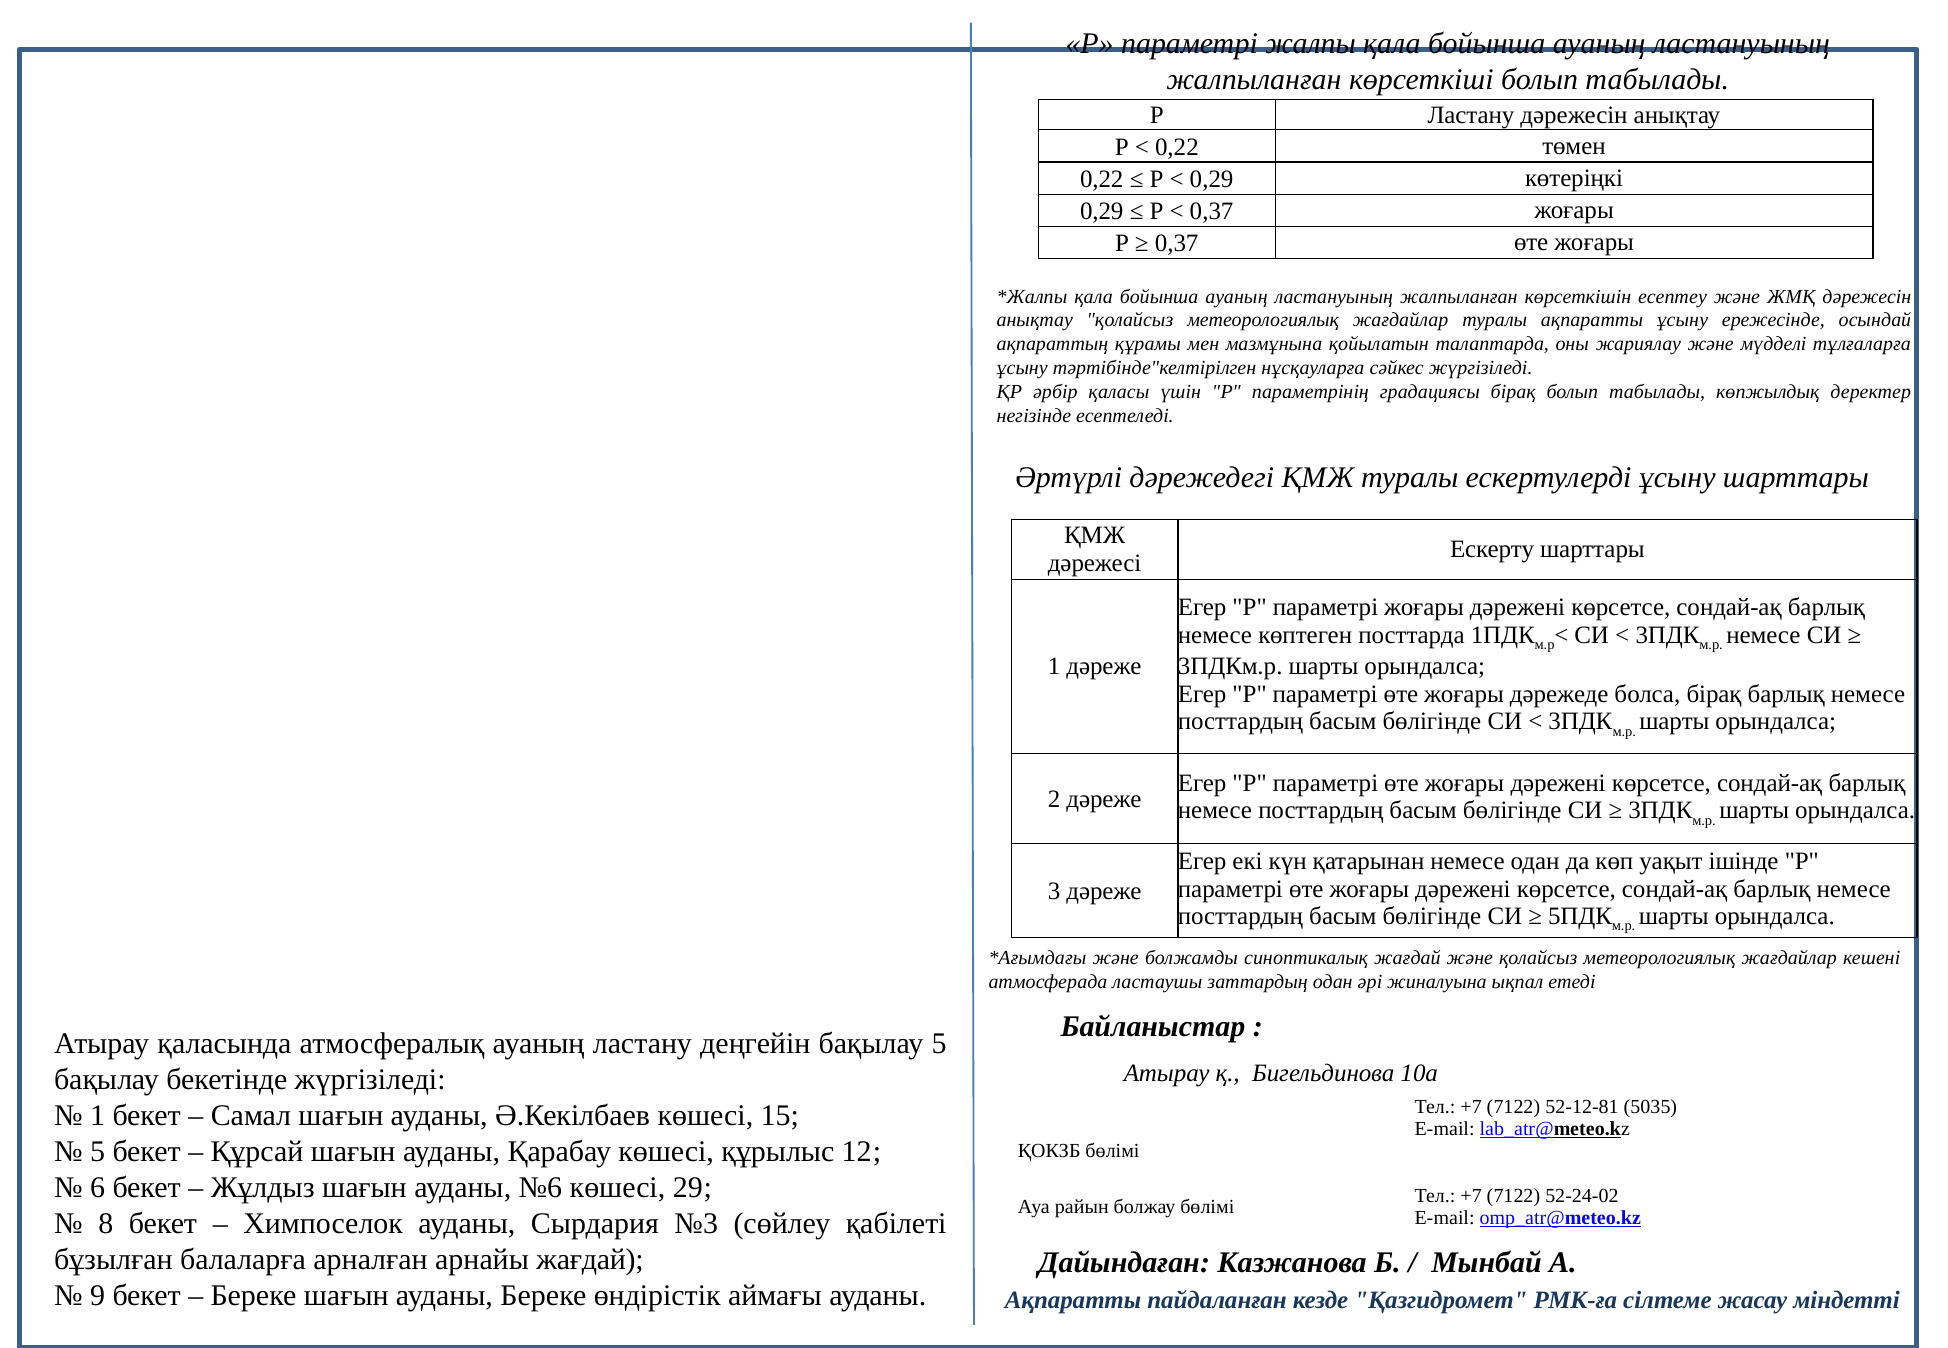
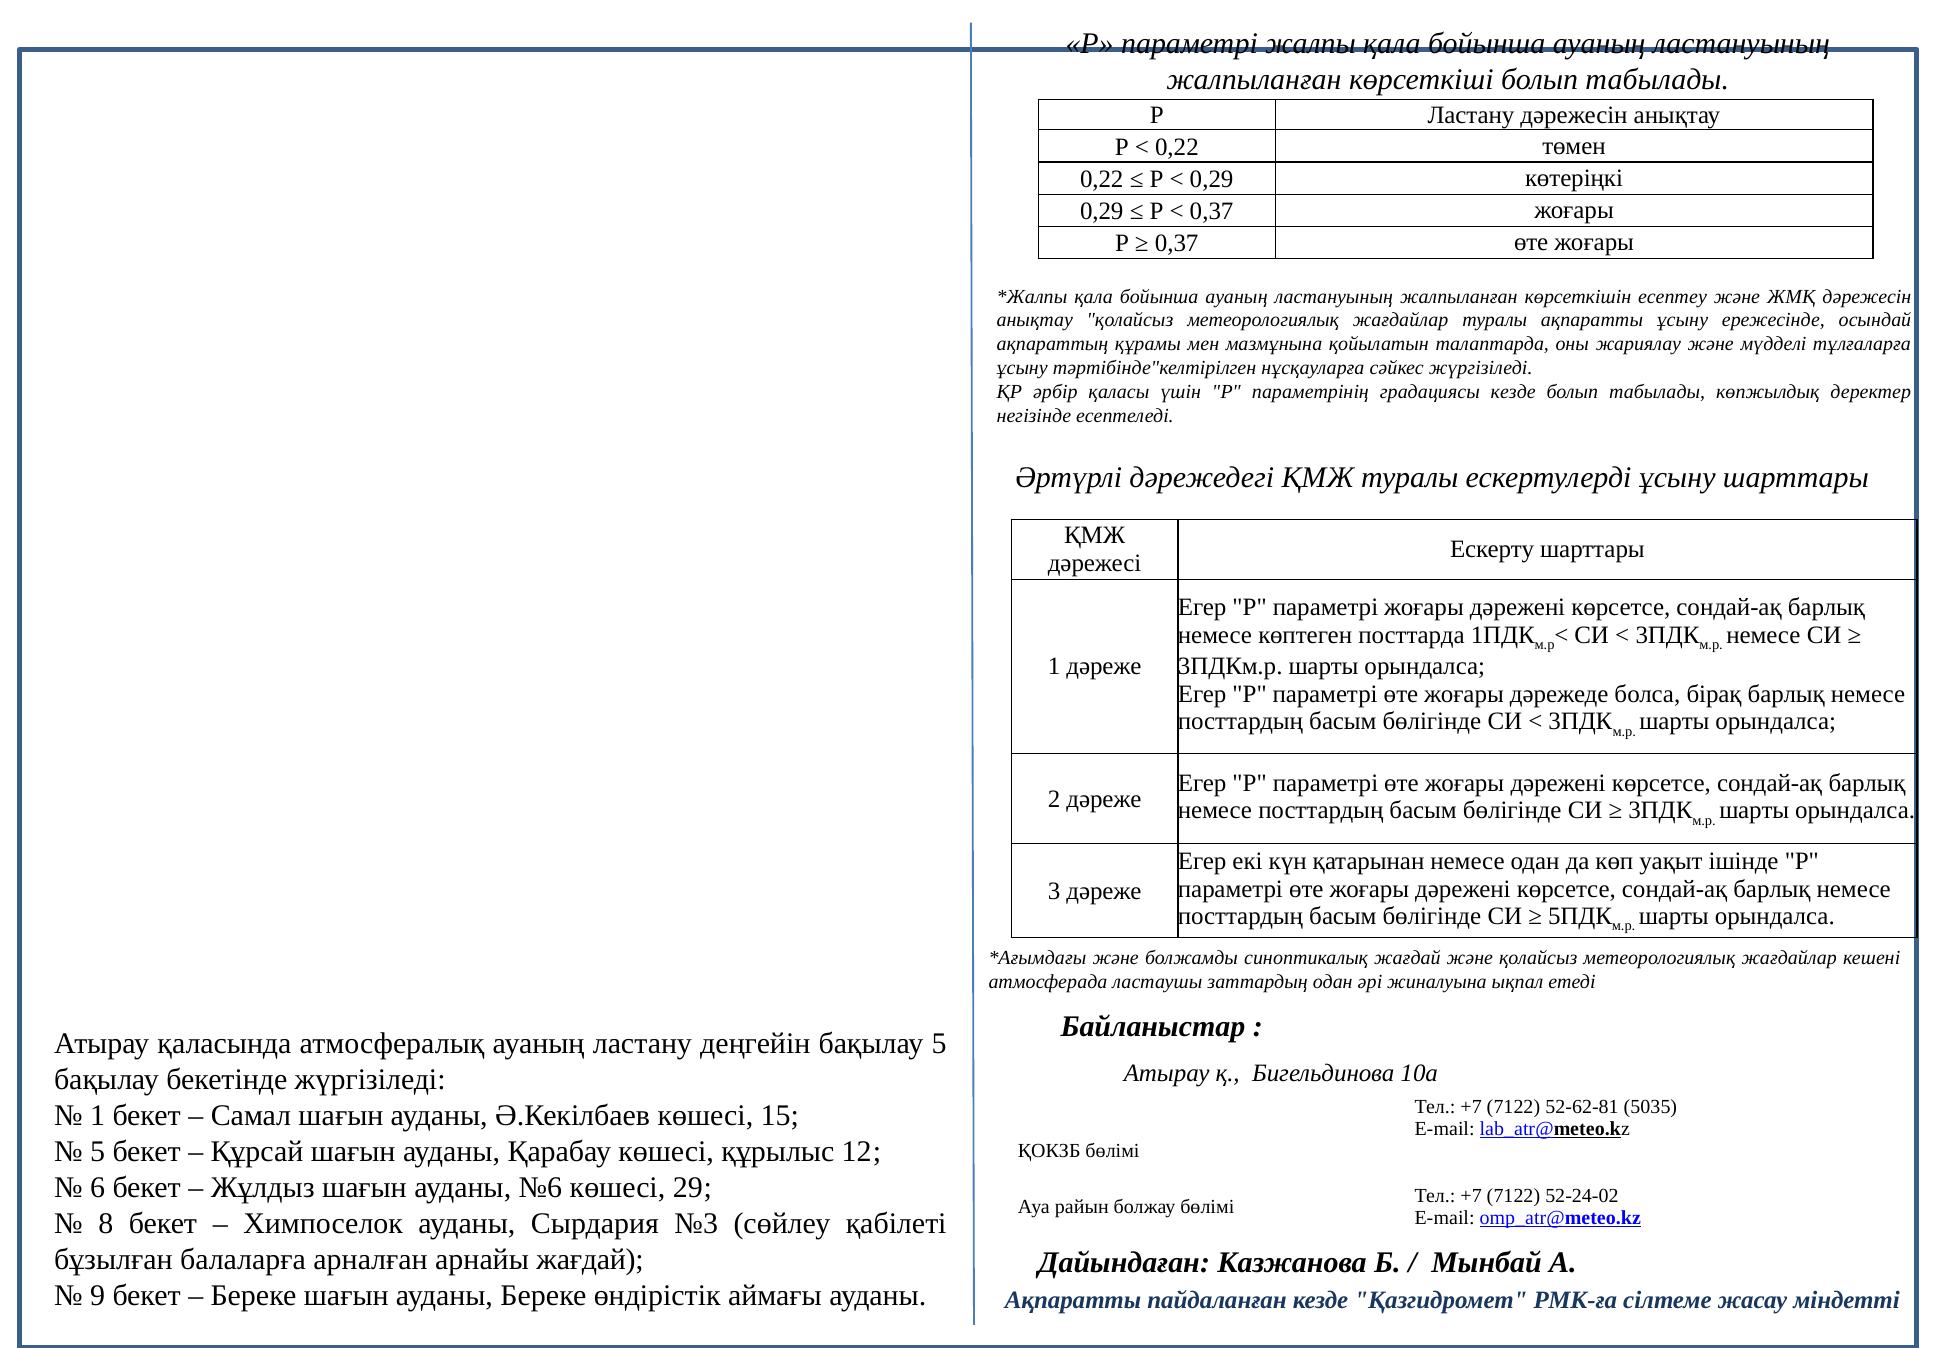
градациясы бірақ: бірақ -> кезде (1513, 392)
52-12-81: 52-12-81 -> 52-62-81 (1582, 1107)
